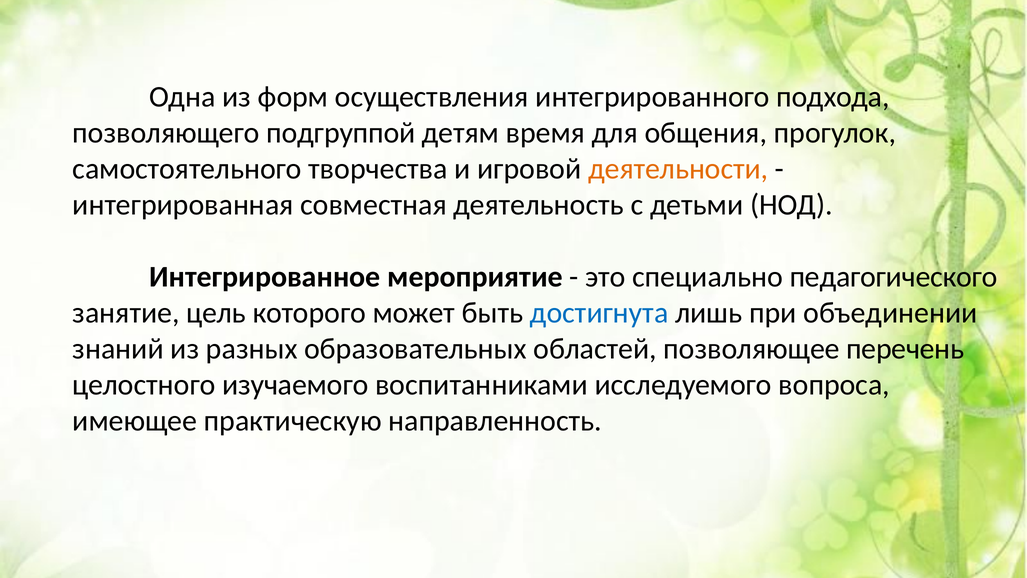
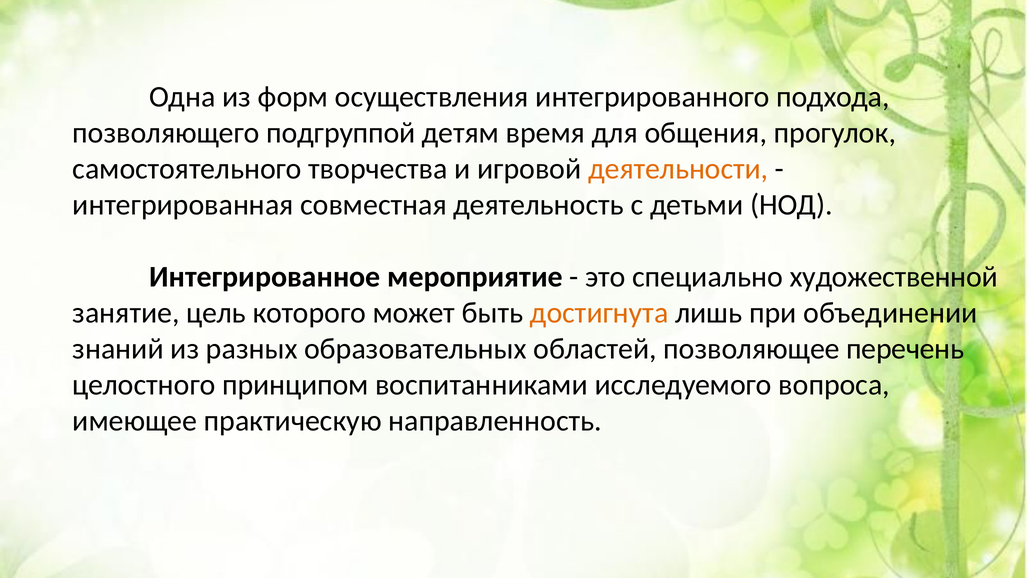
педагогического: педагогического -> художественной (894, 277)
достигнута colour: blue -> orange (599, 313)
изучаемого: изучаемого -> принципом (295, 385)
